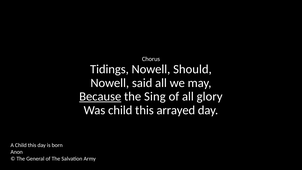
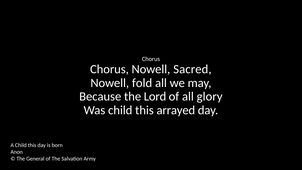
Tidings: Tidings -> Chorus (109, 69)
Should: Should -> Sacred (192, 69)
said: said -> fold (142, 83)
Because underline: present -> none (100, 96)
Sing: Sing -> Lord (155, 96)
